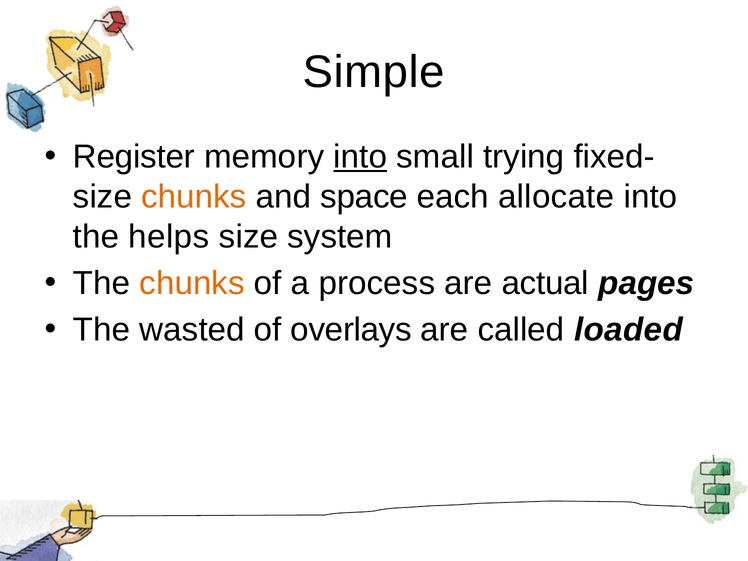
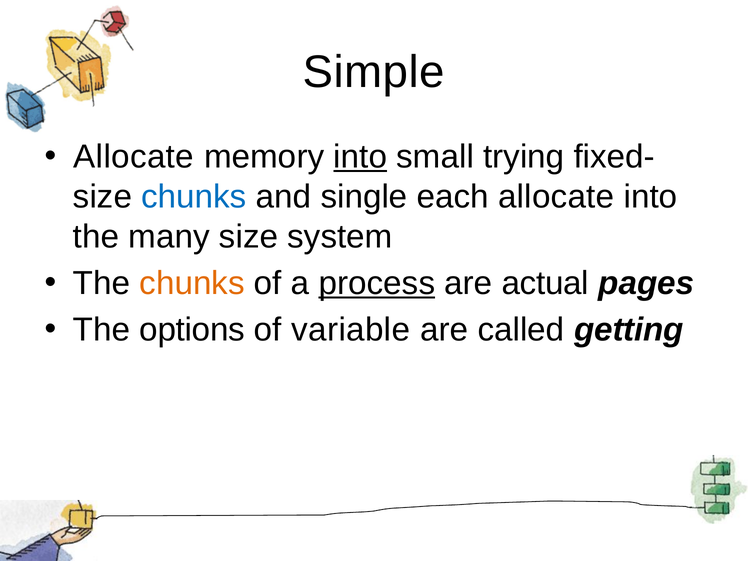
Register: Register -> Allocate (134, 157)
chunks colour: orange -> blue (194, 197)
space: space -> single (364, 197)
helps: helps -> many (169, 237)
process underline: none -> present (377, 283)
wasted: wasted -> options (192, 330)
overlays: overlays -> variable (351, 330)
loaded: loaded -> getting (629, 330)
